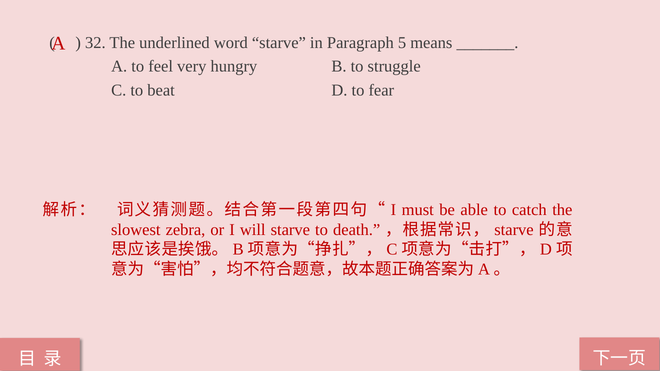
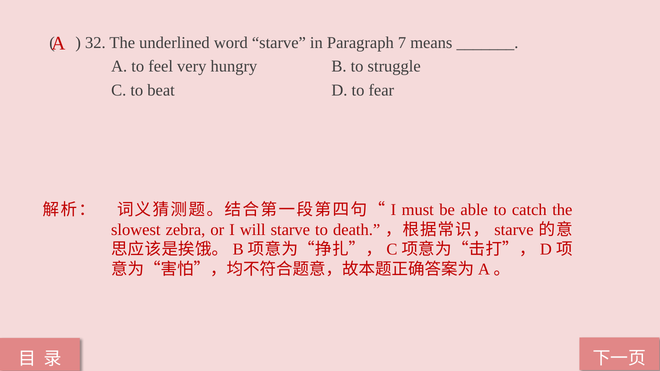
5: 5 -> 7 (402, 43)
